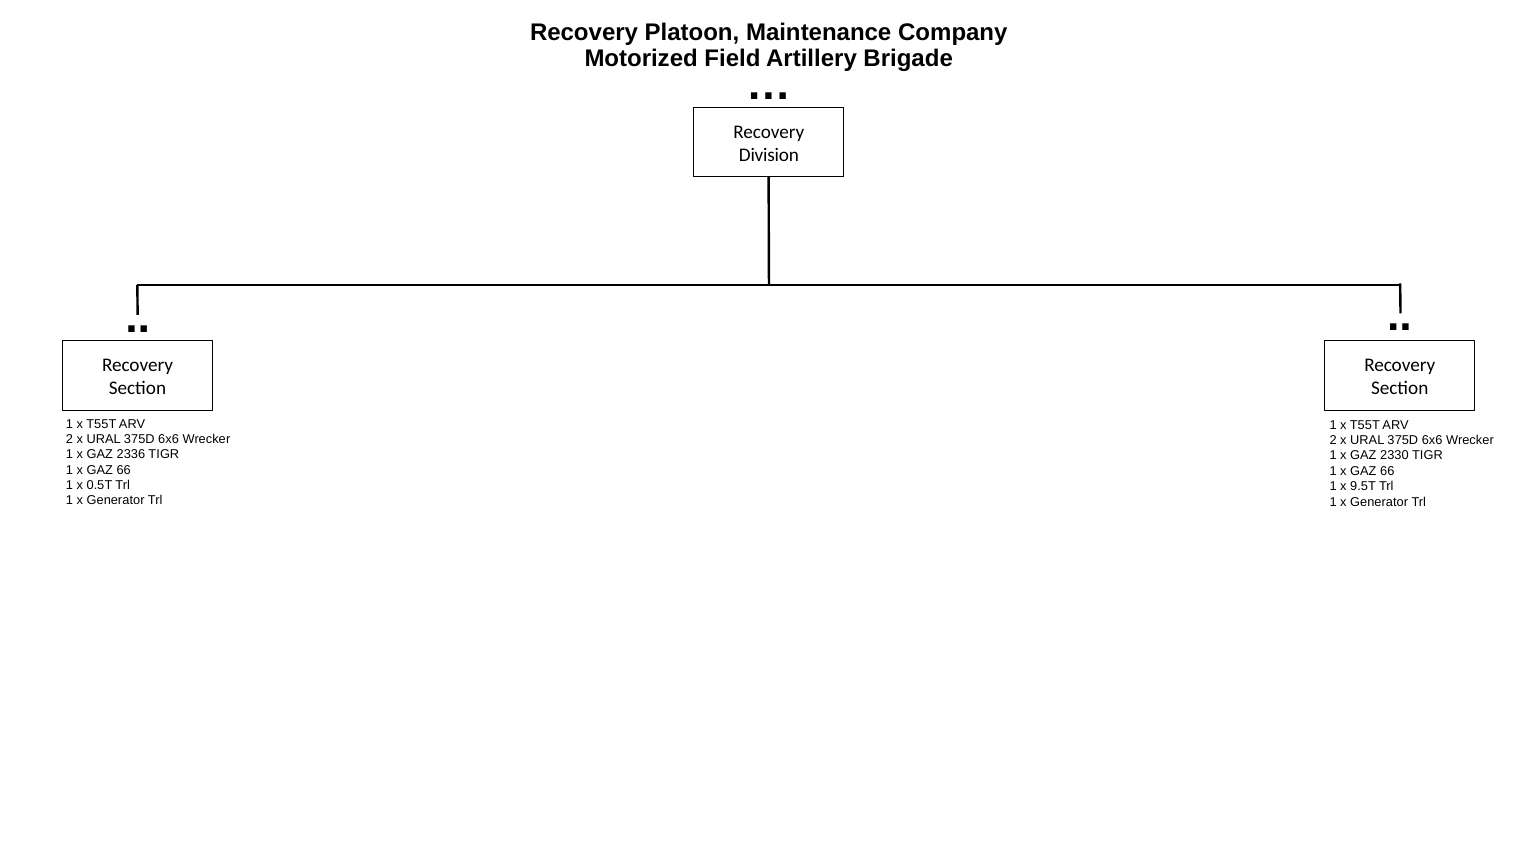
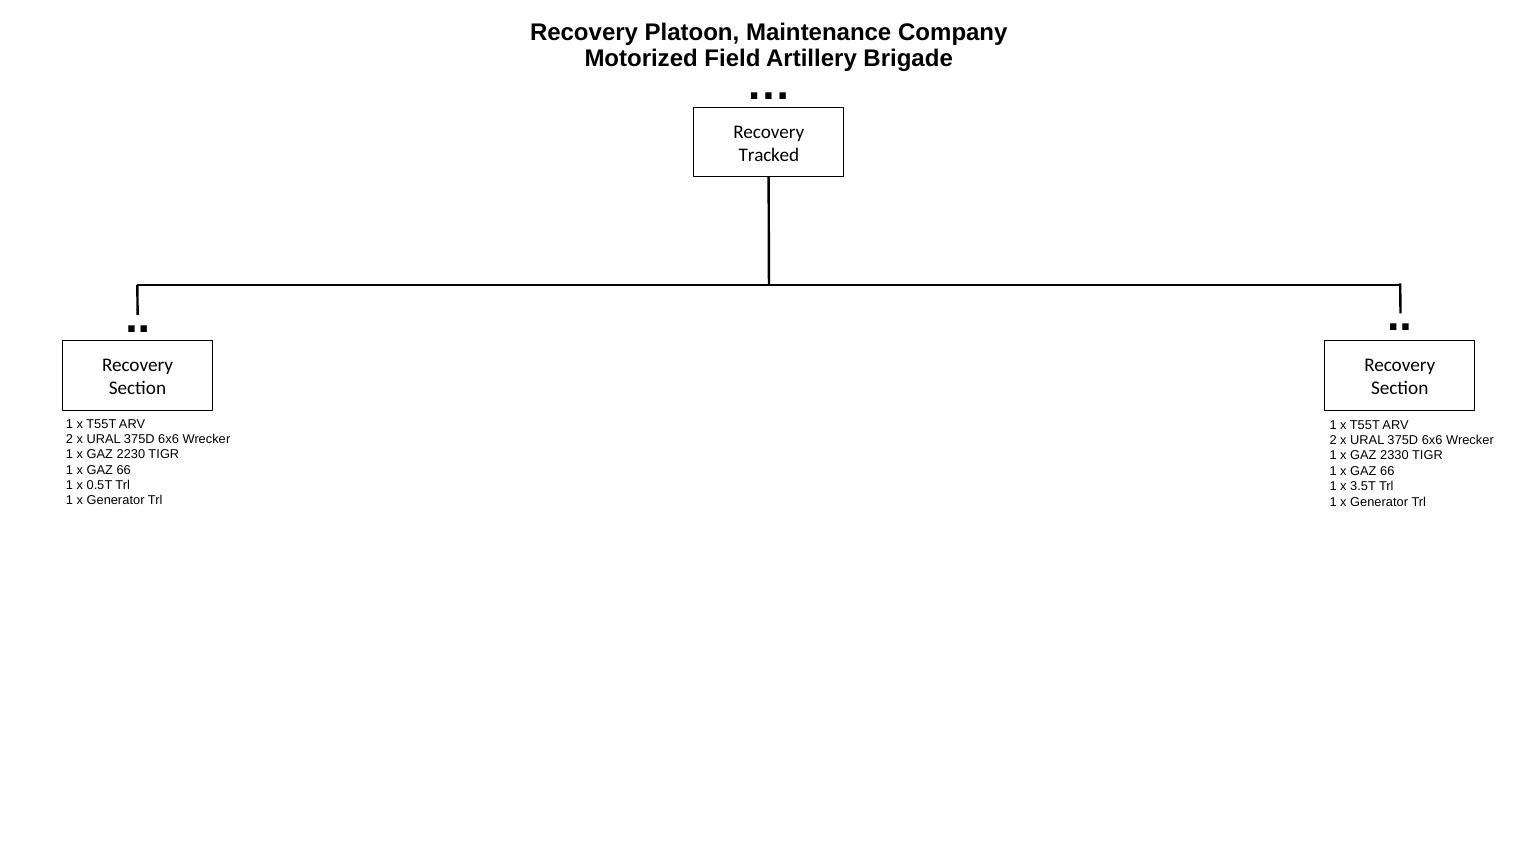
Division: Division -> Tracked (769, 155)
2336: 2336 -> 2230 (131, 455)
9.5T: 9.5T -> 3.5T (1363, 487)
